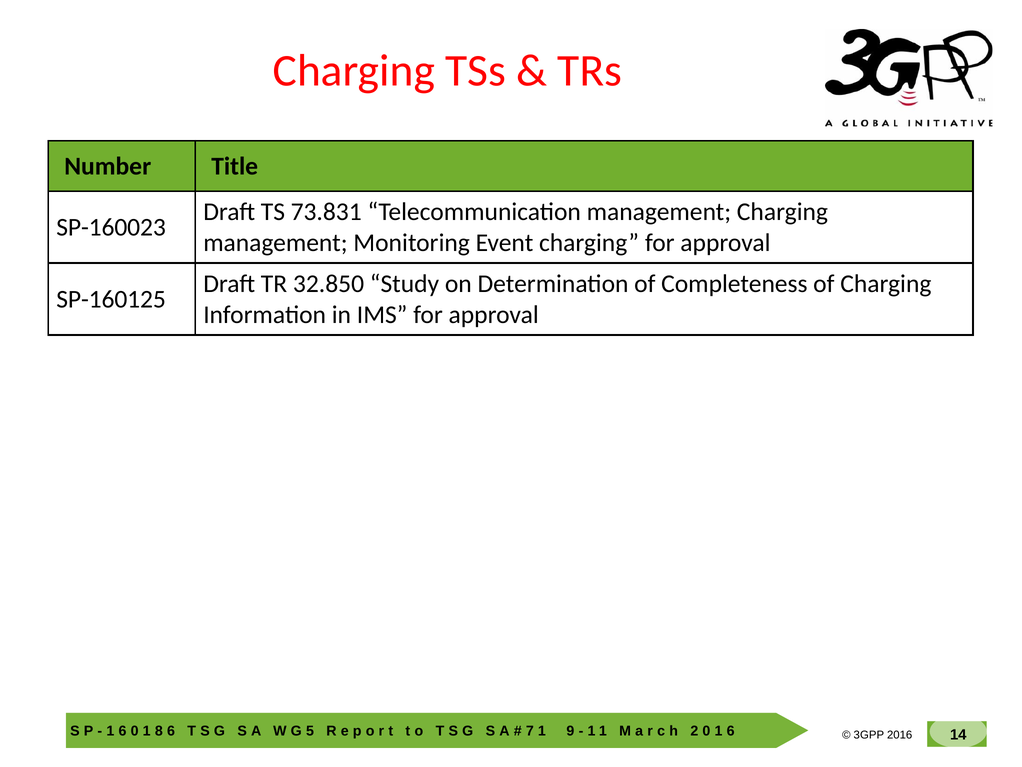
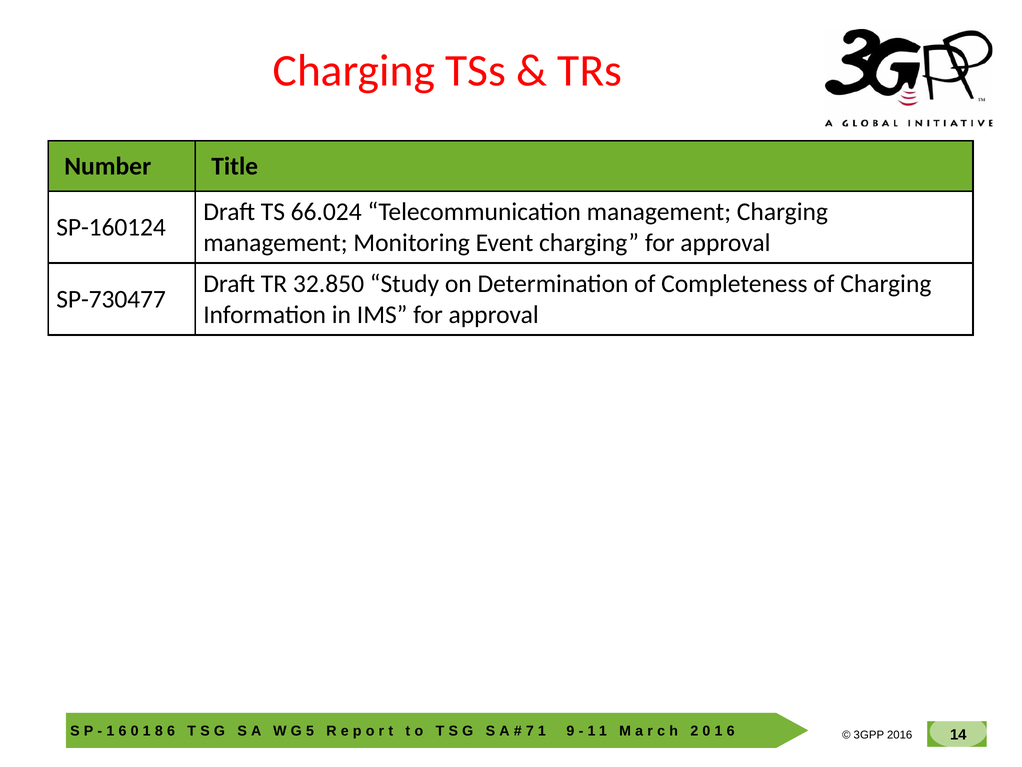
73.831: 73.831 -> 66.024 (326, 212)
SP-160023: SP-160023 -> SP-160124 (111, 227)
SP-160125: SP-160125 -> SP-730477 (111, 299)
